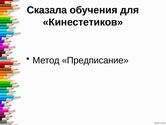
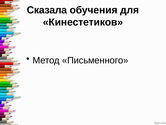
Предписание: Предписание -> Письменного (95, 60)
